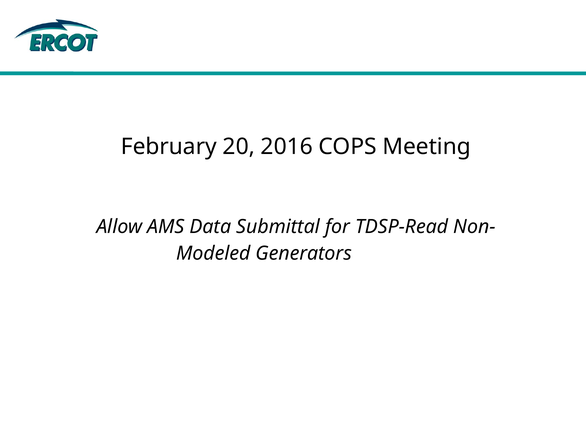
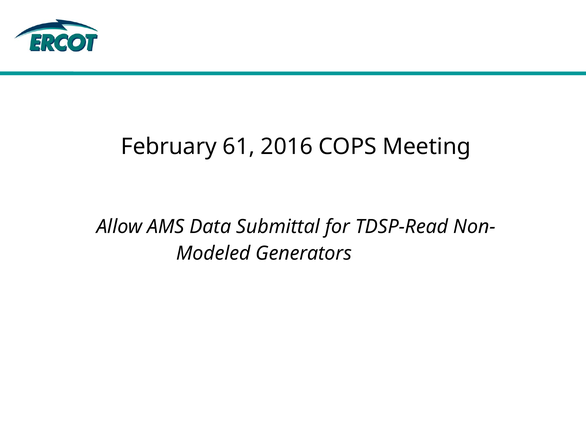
20: 20 -> 61 (239, 147)
